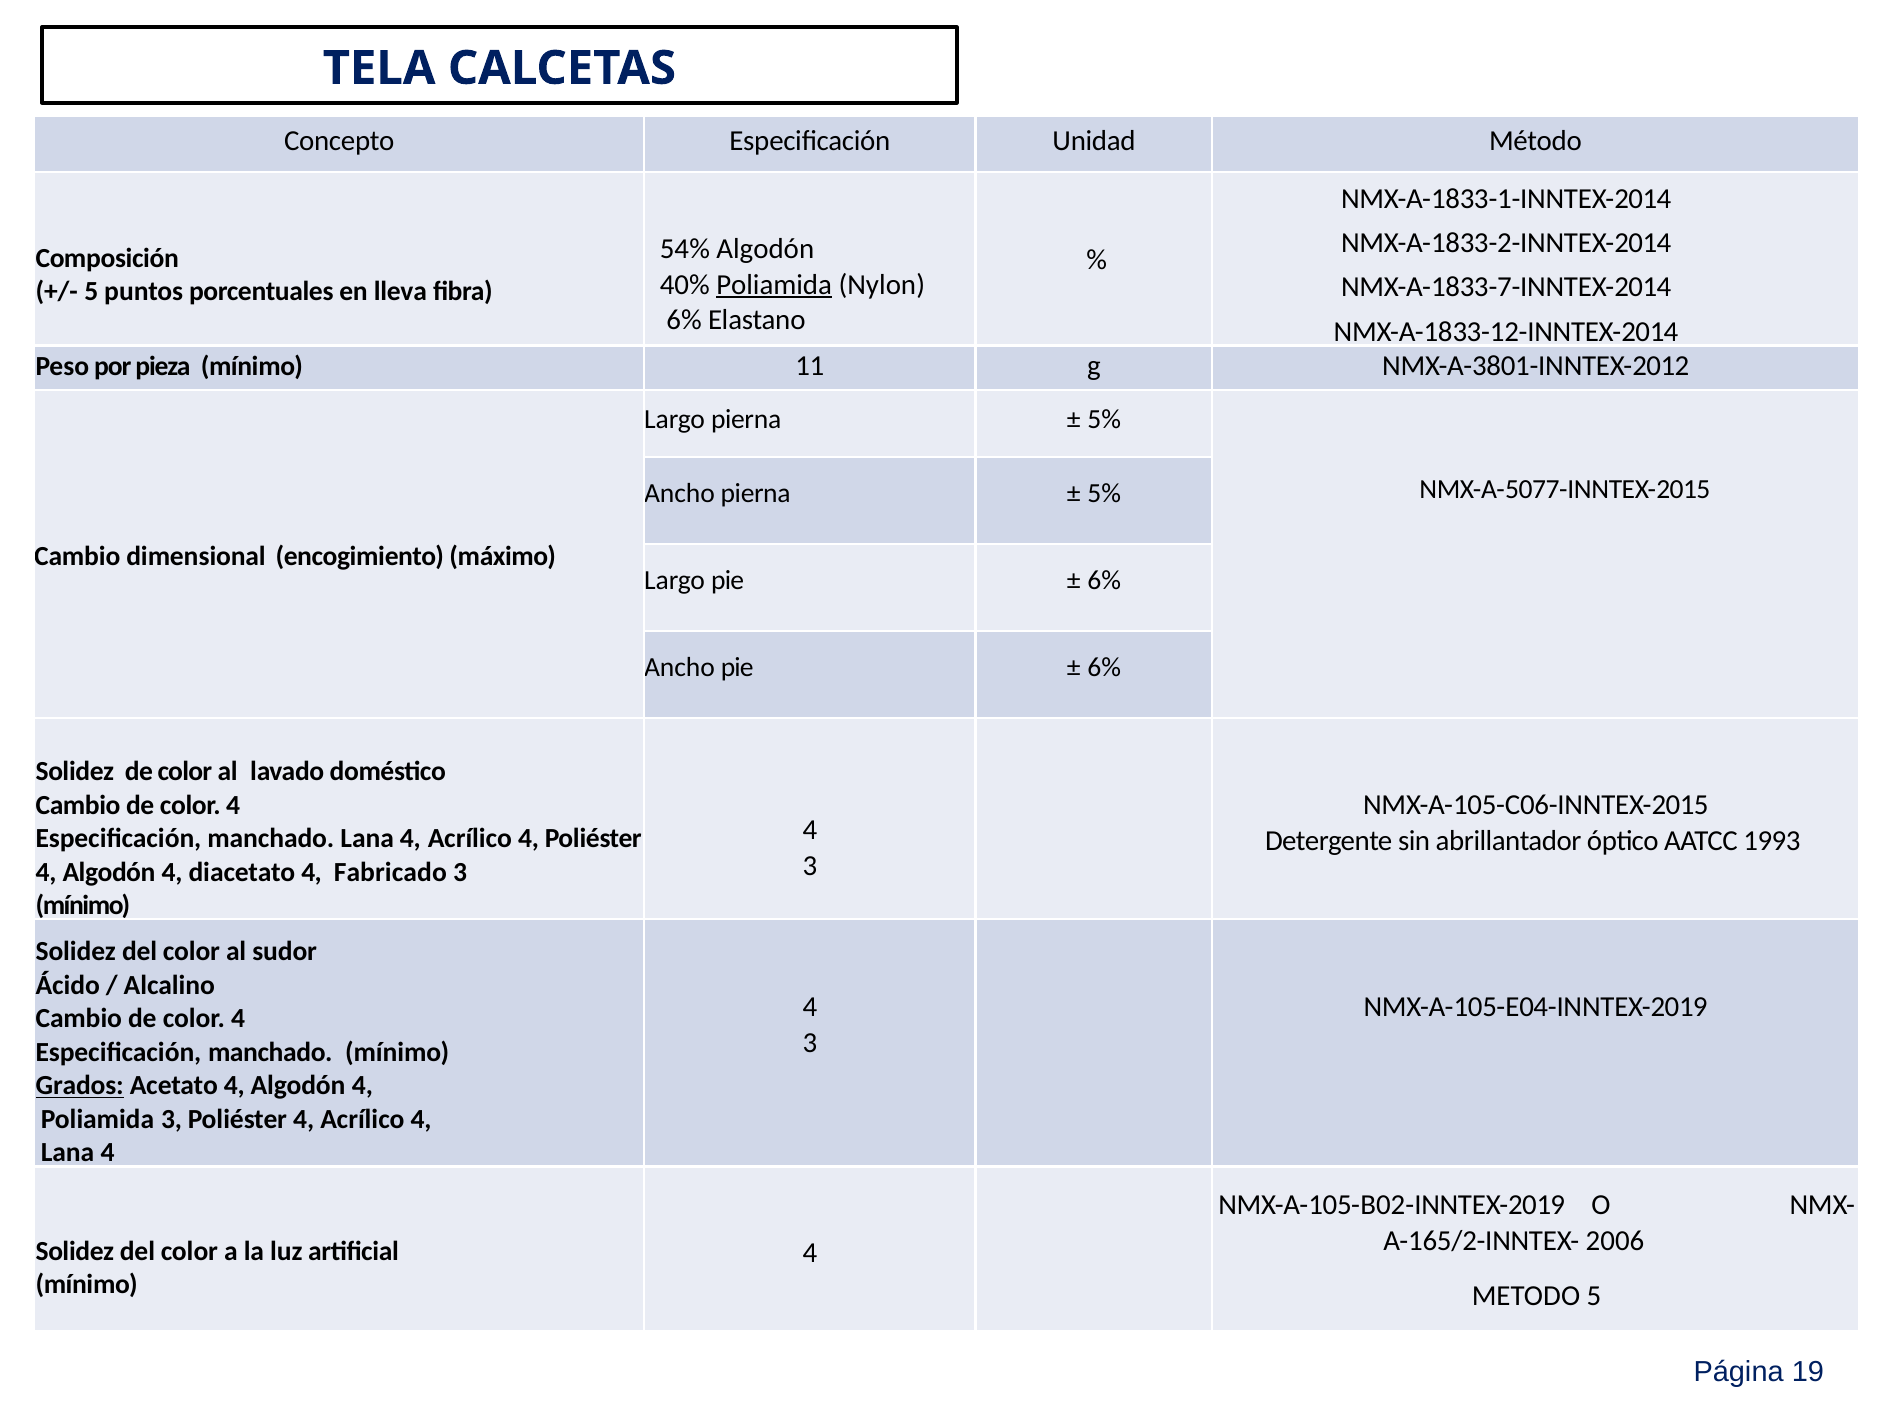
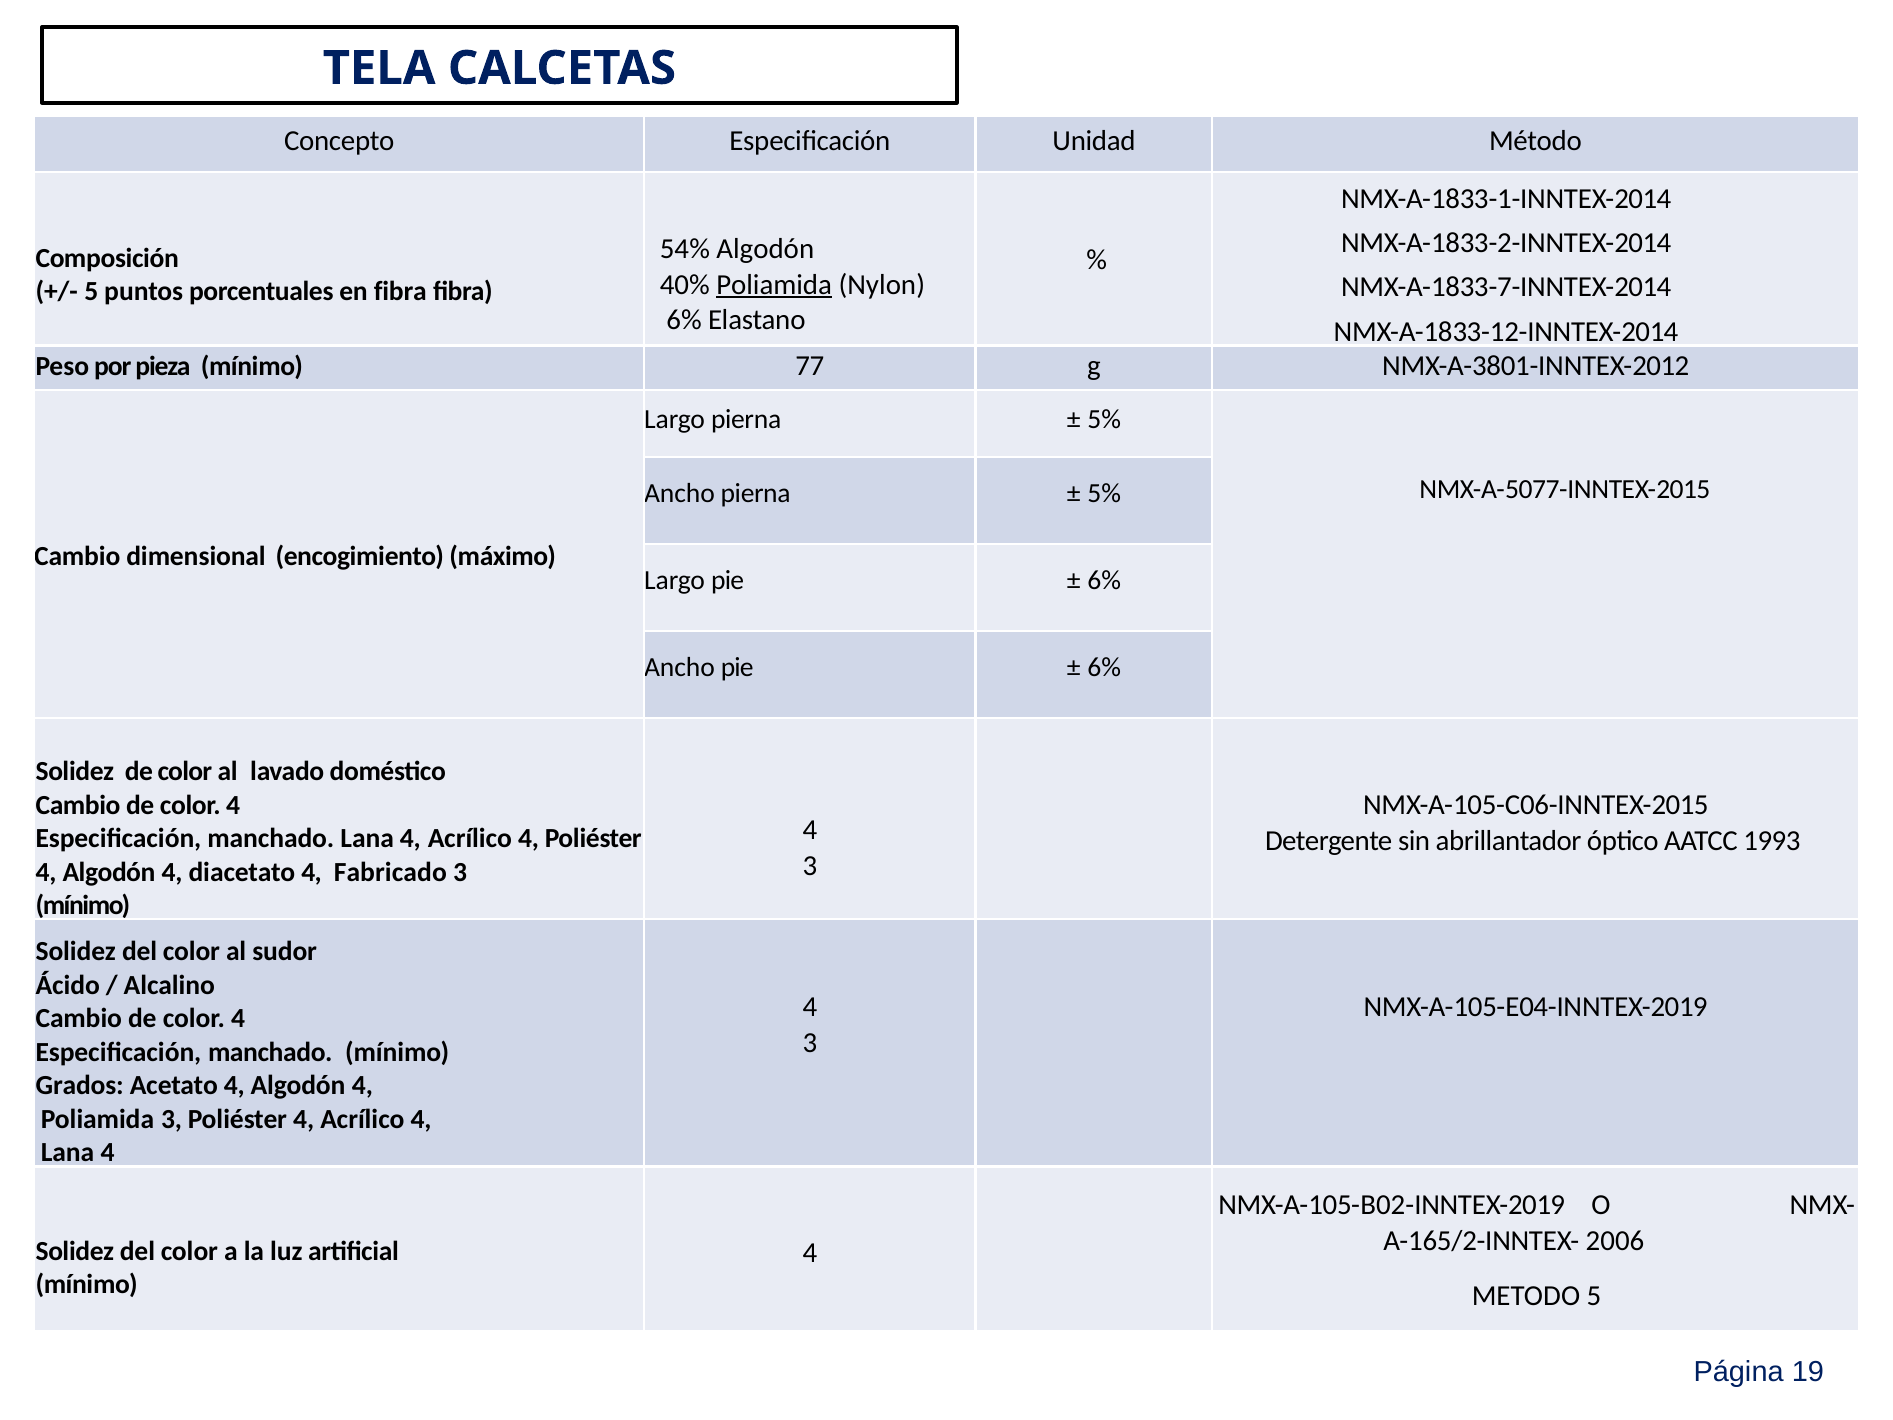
en lleva: lleva -> fibra (400, 292)
11: 11 -> 77 (810, 366)
Grados underline: present -> none (80, 1086)
